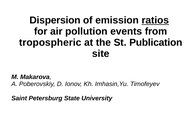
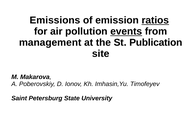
Dispersion: Dispersion -> Emissions (55, 20)
events underline: none -> present (126, 32)
tropospheric: tropospheric -> management (50, 43)
